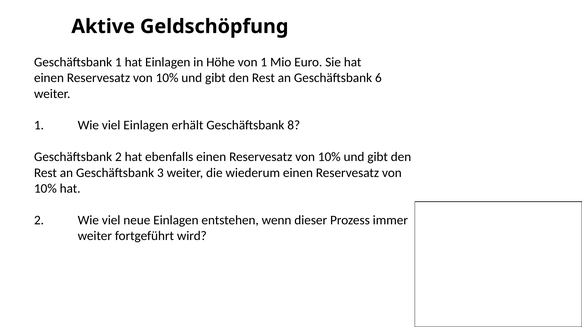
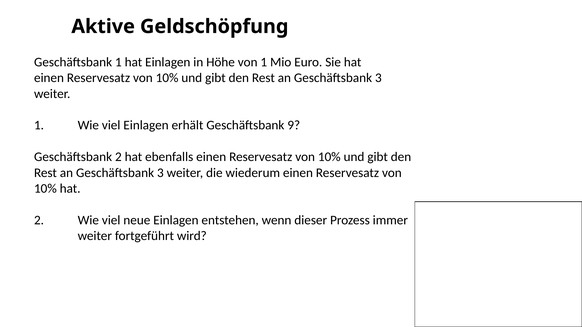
6: 6 -> 3 (378, 78)
8: 8 -> 9 (294, 125)
